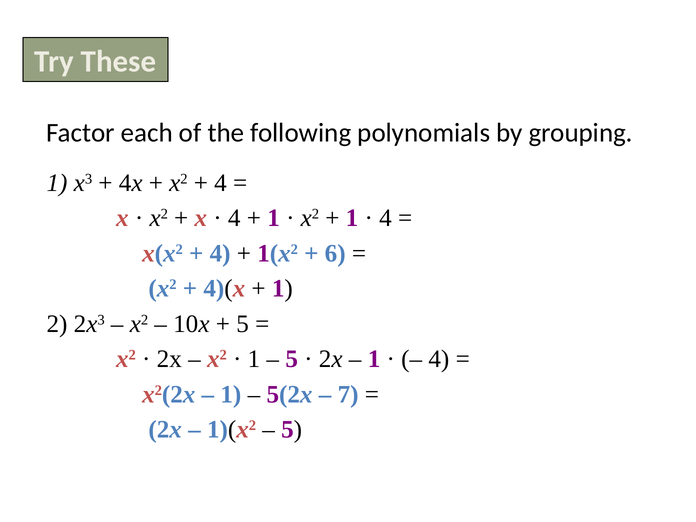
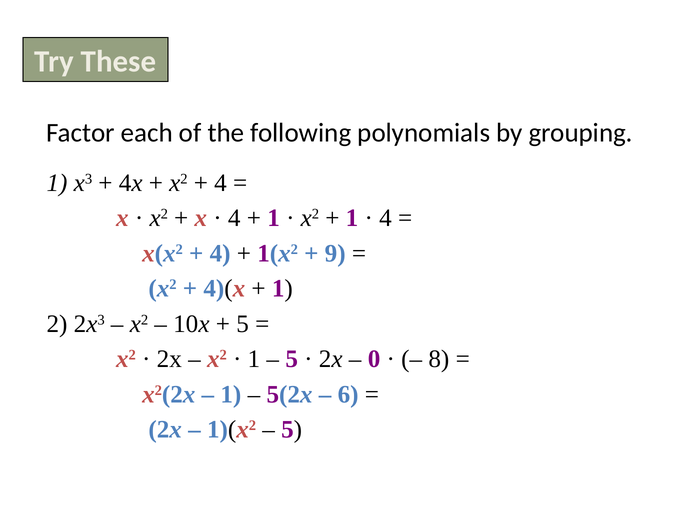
6: 6 -> 9 (335, 253)
1: 1 -> 0 (374, 359)
4: 4 -> 8 (439, 359)
7: 7 -> 6 (348, 394)
